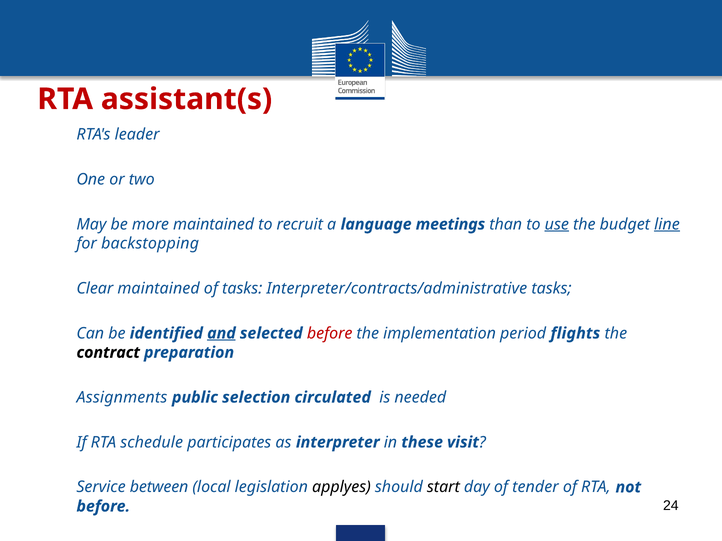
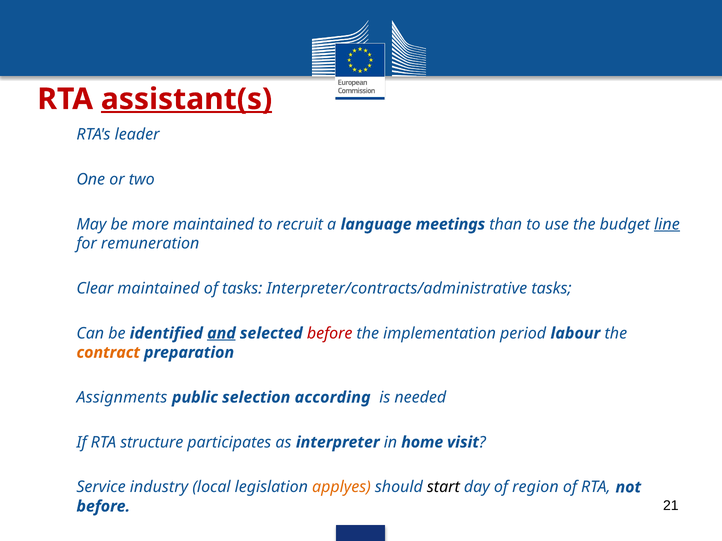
assistant(s underline: none -> present (187, 99)
use underline: present -> none (557, 224)
backstopping: backstopping -> remuneration (150, 244)
flights: flights -> labour (575, 334)
contract colour: black -> orange (108, 353)
circulated: circulated -> according (333, 398)
schedule: schedule -> structure (152, 443)
these: these -> home (422, 443)
between: between -> industry (159, 488)
applyes colour: black -> orange (341, 488)
tender: tender -> region (535, 488)
24: 24 -> 21 (671, 506)
